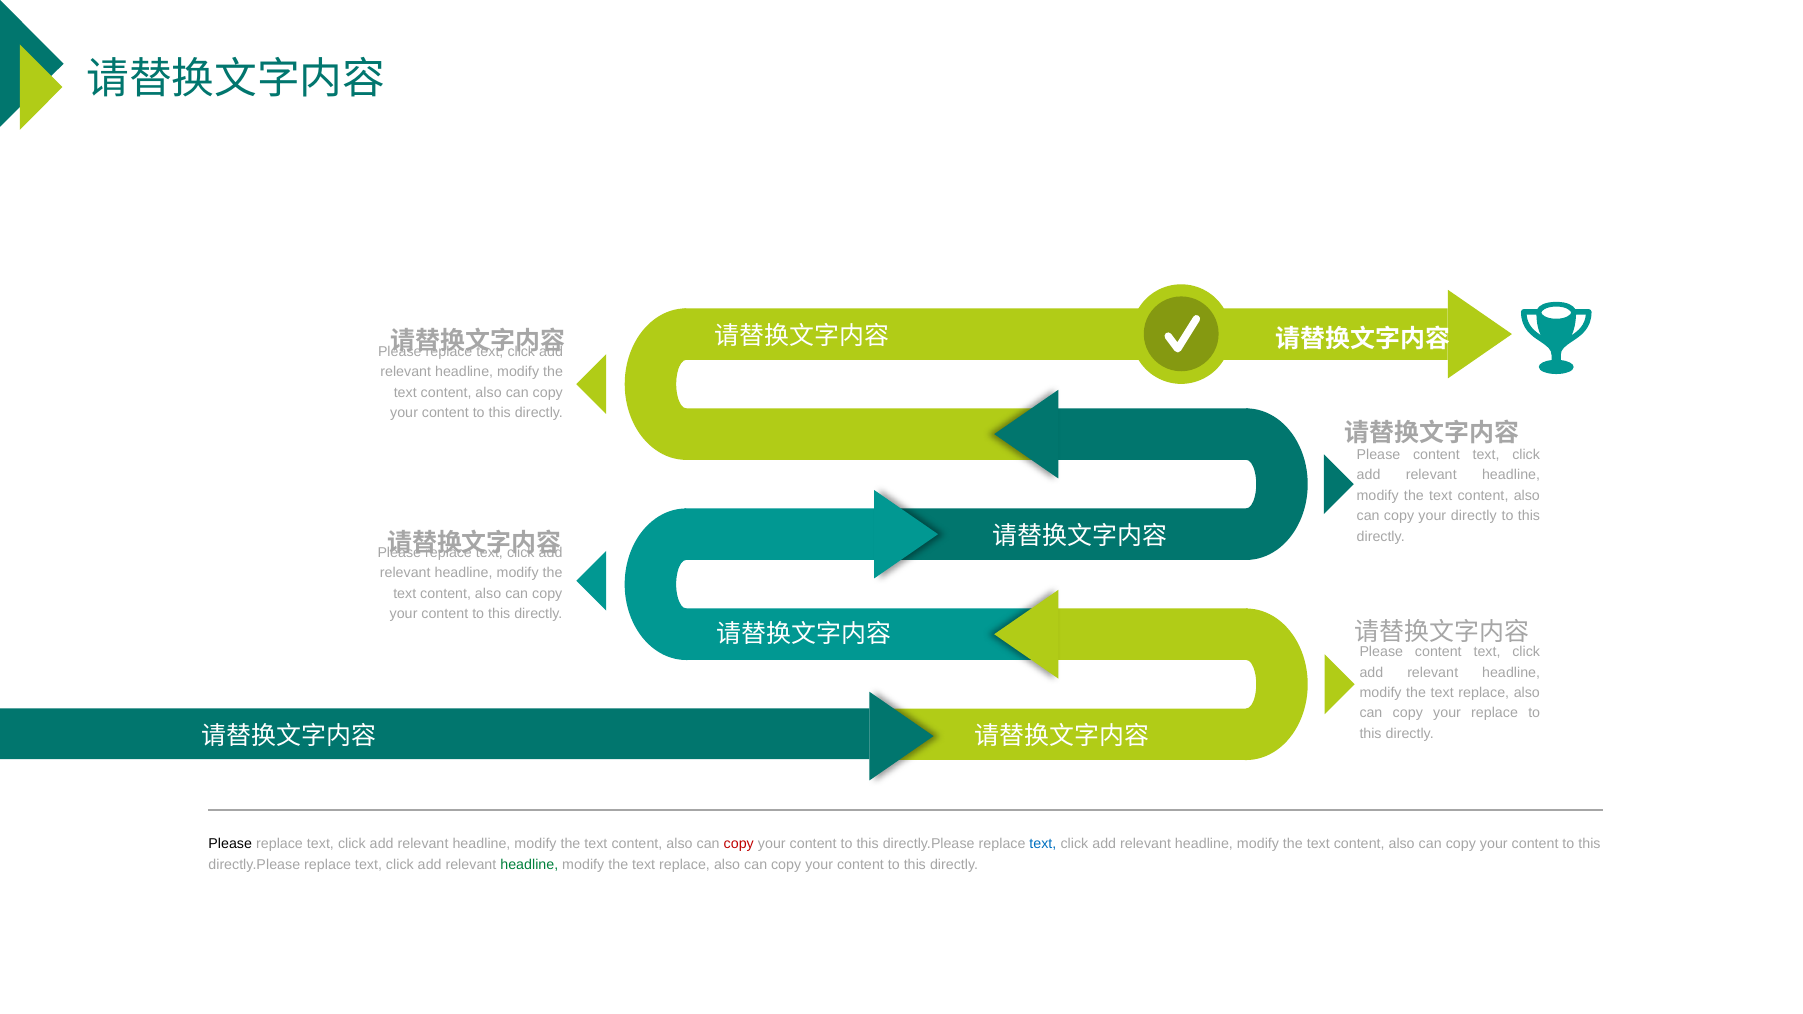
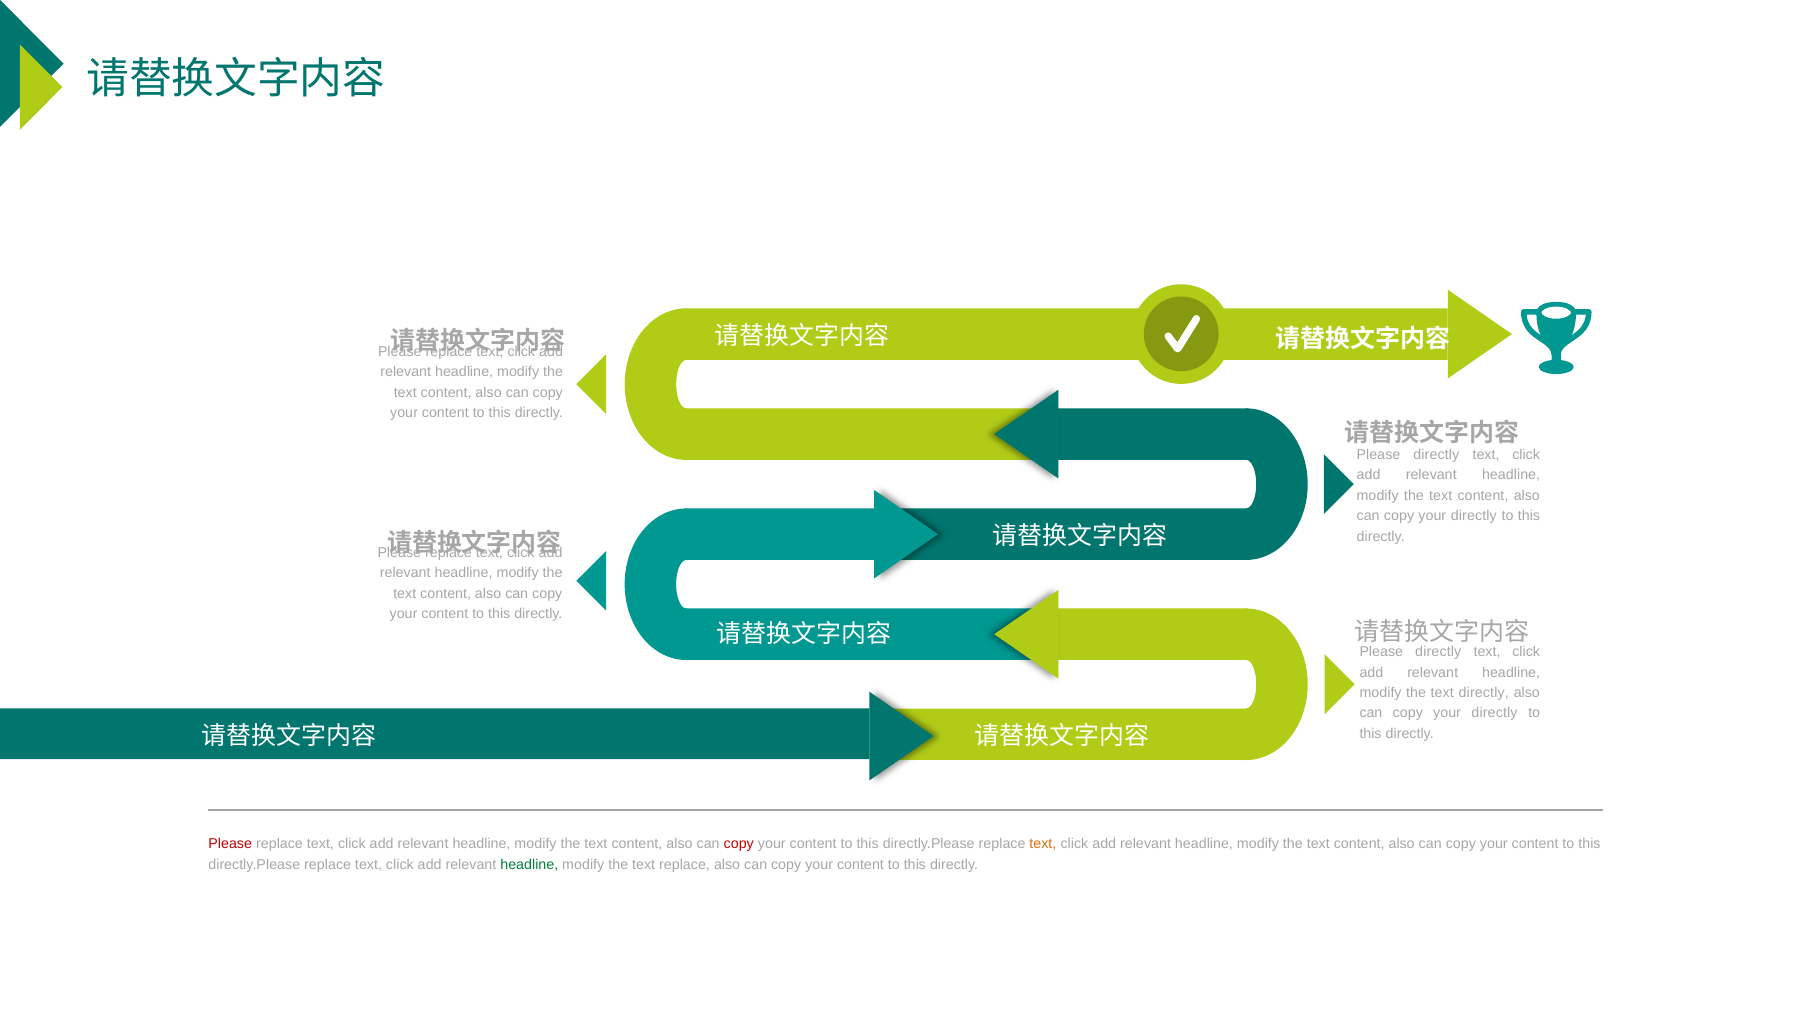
content: content -> directly (1436, 455)
content: content -> directly (1438, 652)
replace: replace -> directly (1484, 693)
replace: replace -> directly (1495, 713)
Please colour: black -> red (230, 844)
text colour: blue -> orange (1043, 844)
